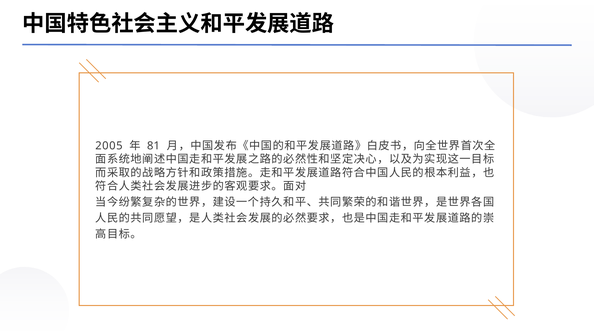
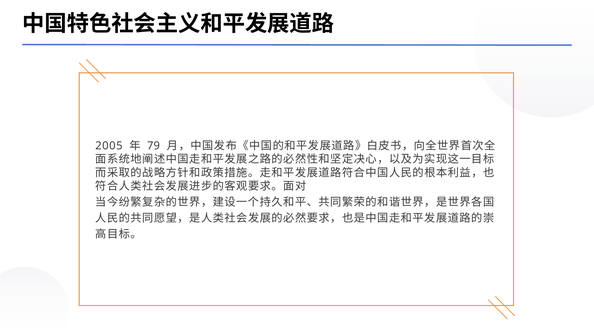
81: 81 -> 79 (153, 146)
